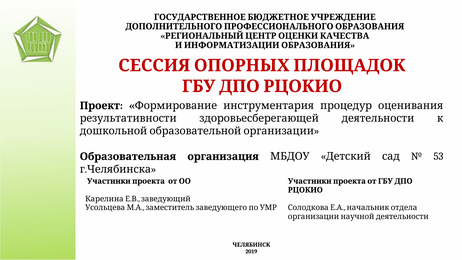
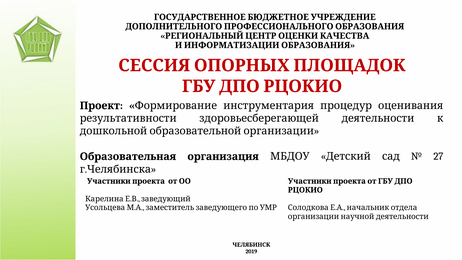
53: 53 -> 27 (438, 156)
